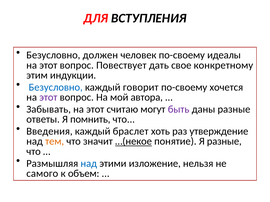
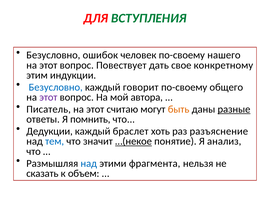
ВСТУПЛЕНИЯ colour: black -> green (149, 18)
должен: должен -> ошибок (100, 55)
идеалы: идеалы -> нашего (224, 55)
хочется: хочется -> общего (226, 87)
Забывать: Забывать -> Писатель (49, 109)
быть colour: purple -> orange (179, 109)
разные underline: none -> present (234, 109)
Введения: Введения -> Дедукции (50, 132)
утверждение: утверждение -> разъяснение (219, 132)
тем colour: orange -> blue (55, 142)
Я разные: разные -> анализ (224, 142)
изложение: изложение -> фрагмента (155, 164)
самого: самого -> сказать (42, 174)
